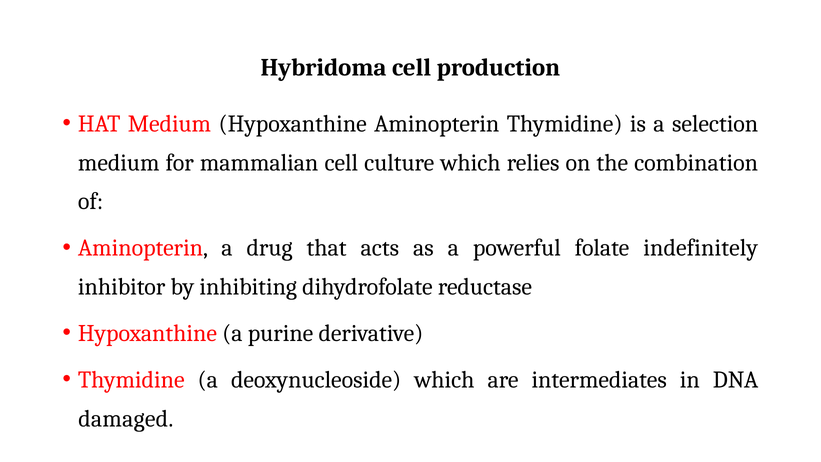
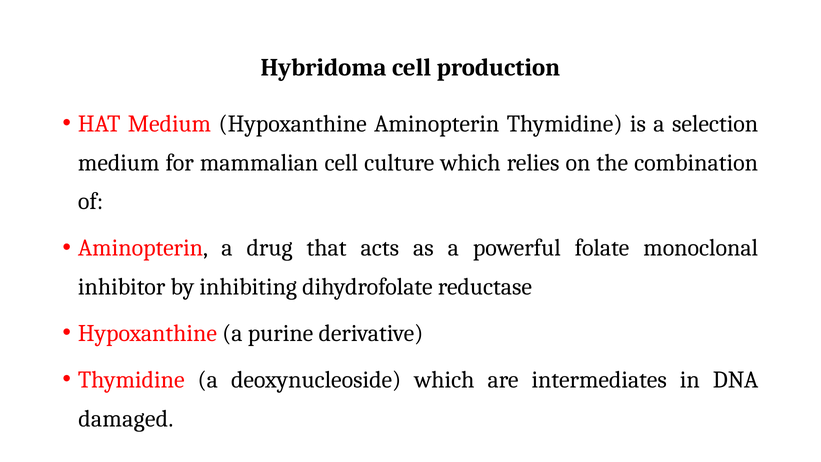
indefinitely: indefinitely -> monoclonal (701, 248)
